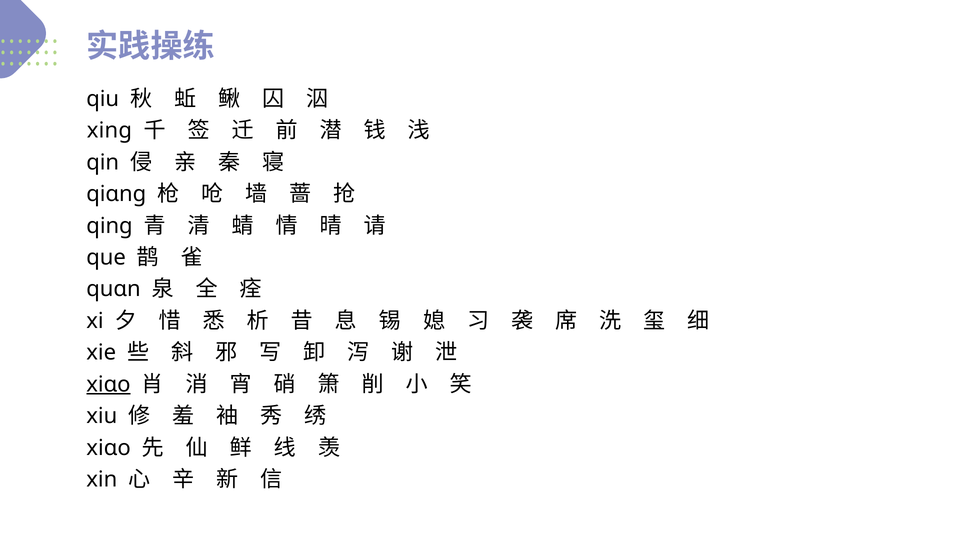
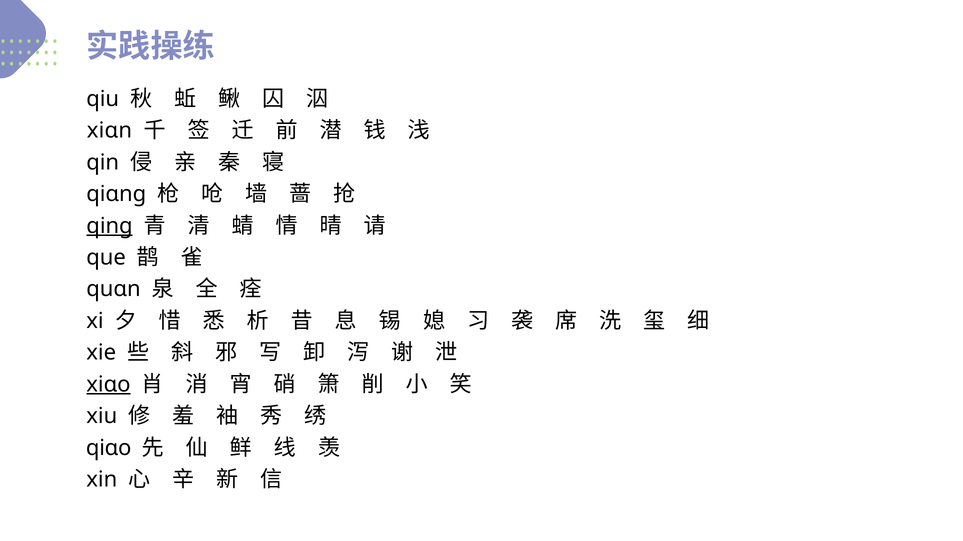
xinɡ: xinɡ -> xiɑn (109, 131)
qinɡ underline: none -> present (110, 226)
xiɑo: xiɑo -> qiɑo (109, 448)
